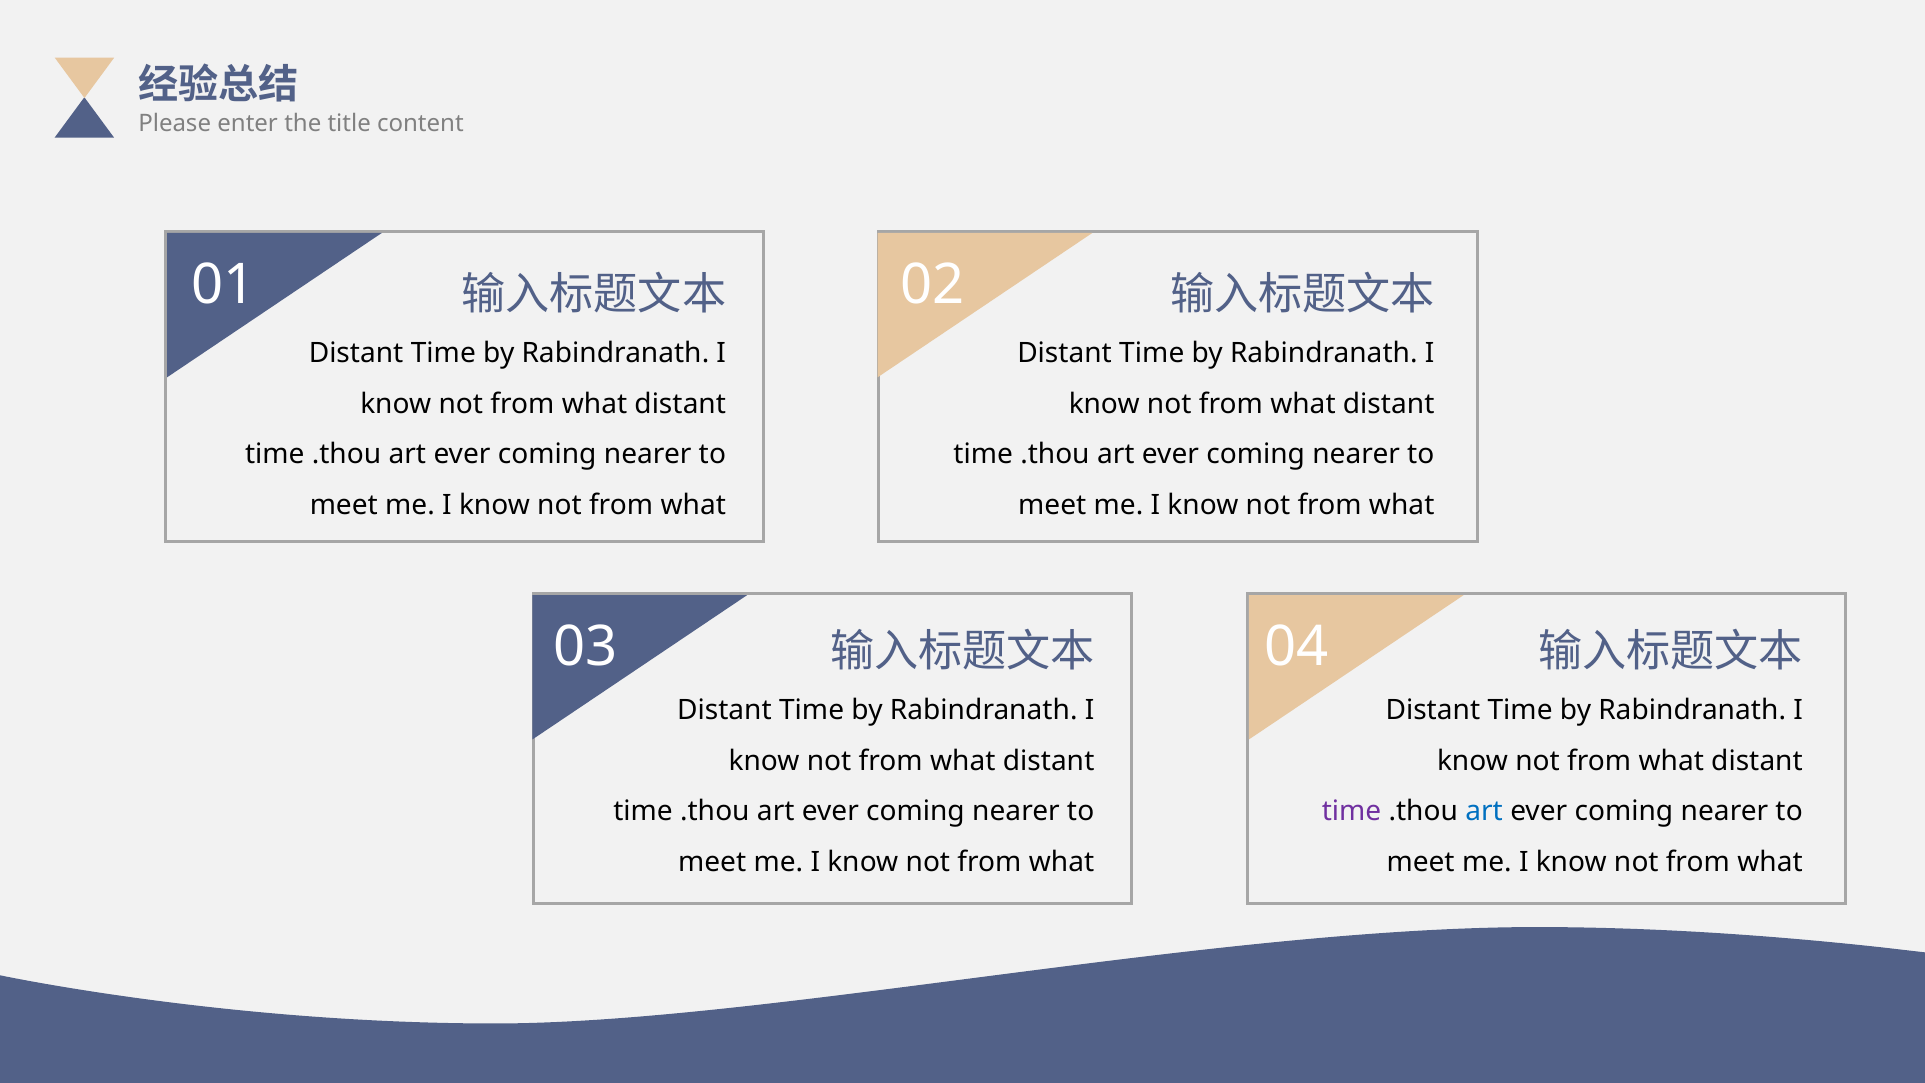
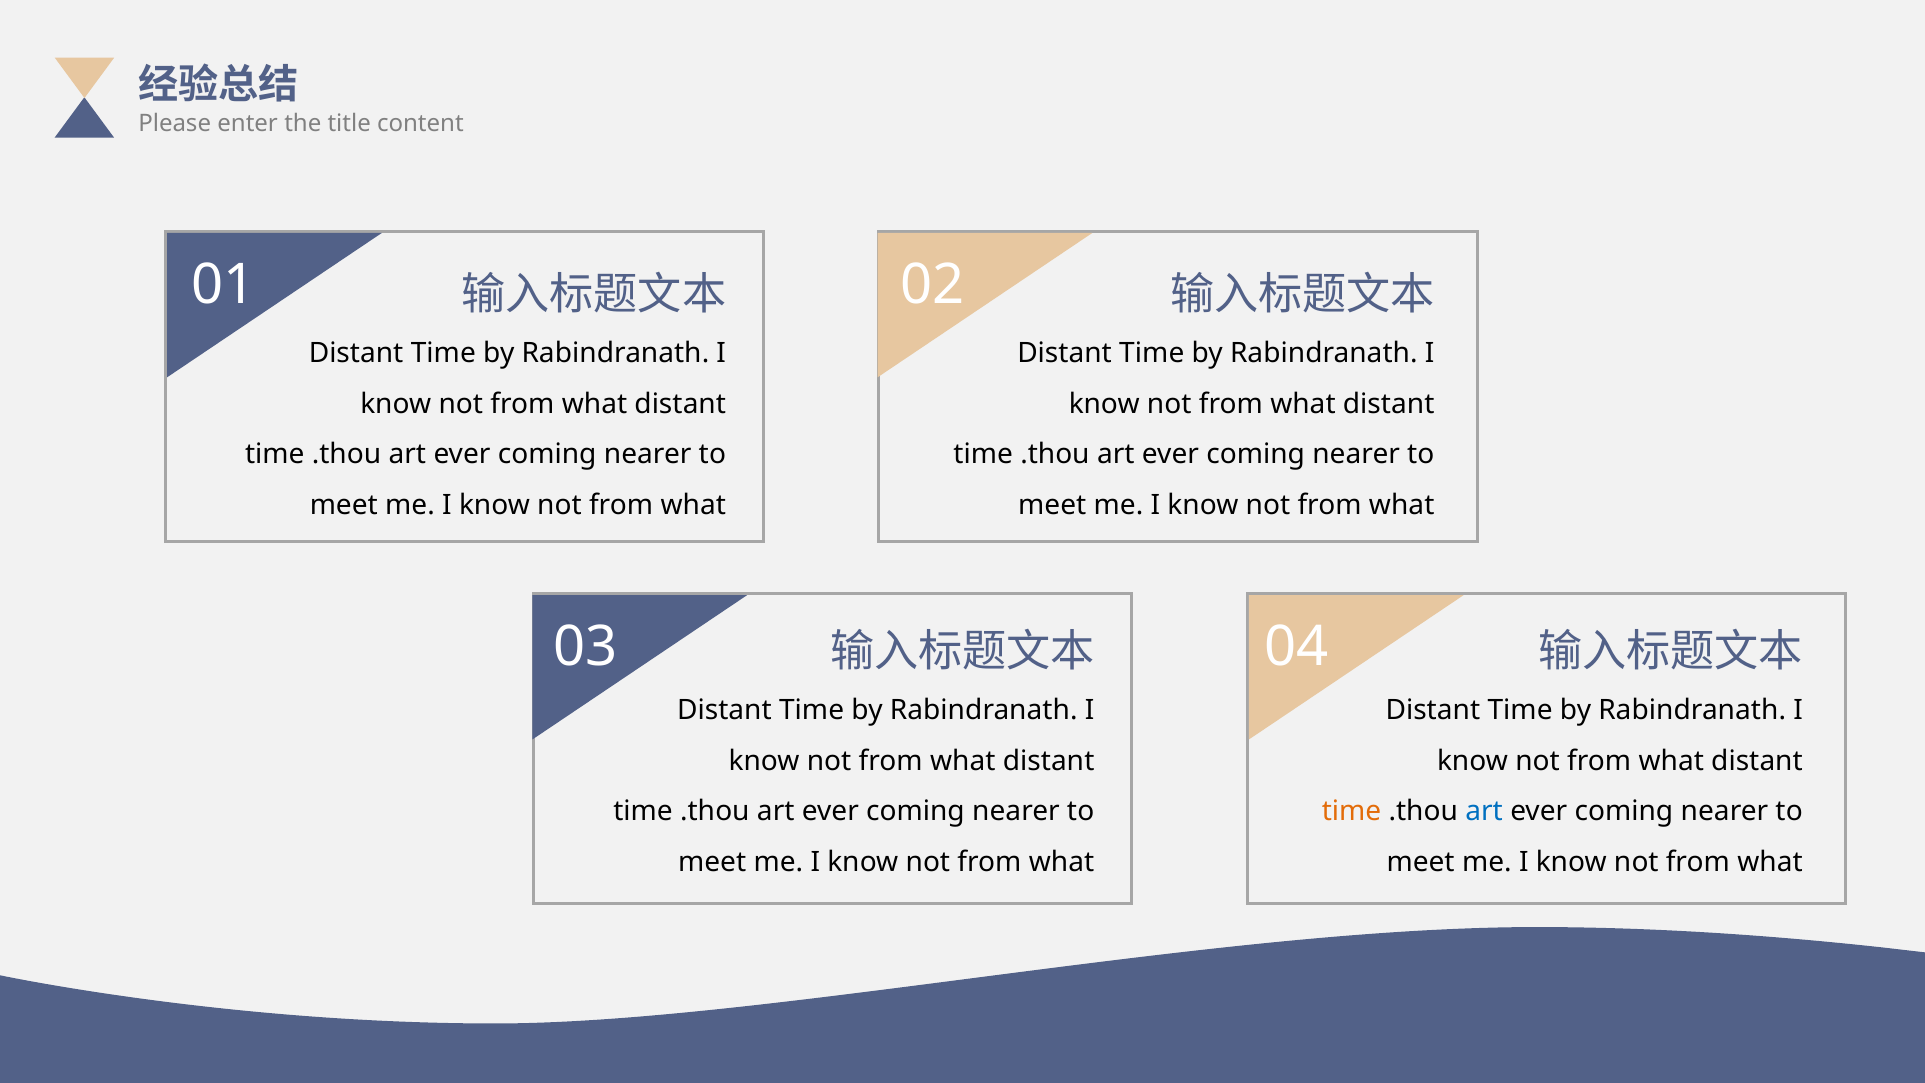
time colour: purple -> orange (1352, 812)
